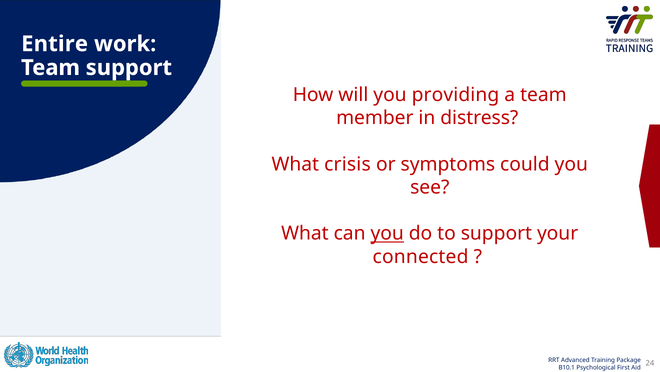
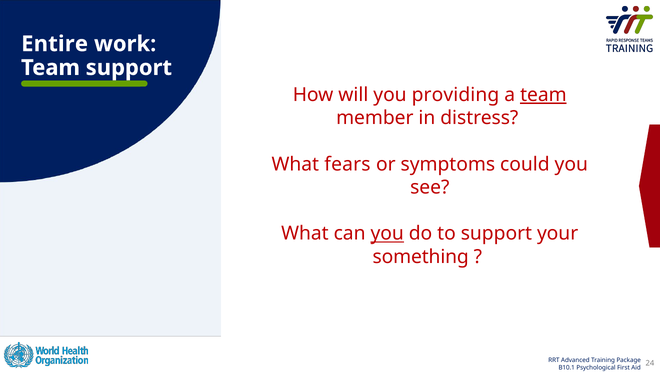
team underline: none -> present (543, 95)
crisis: crisis -> fears (347, 164)
connected: connected -> something (421, 256)
